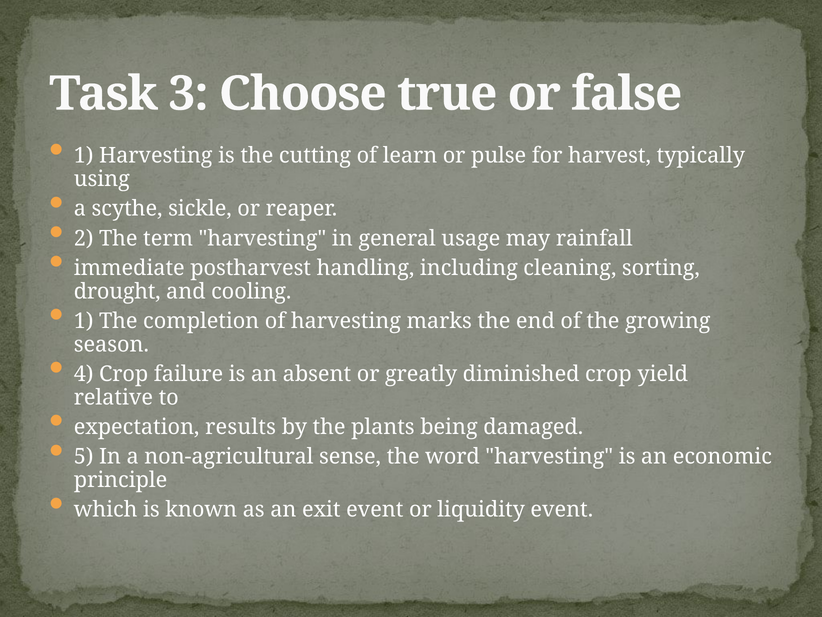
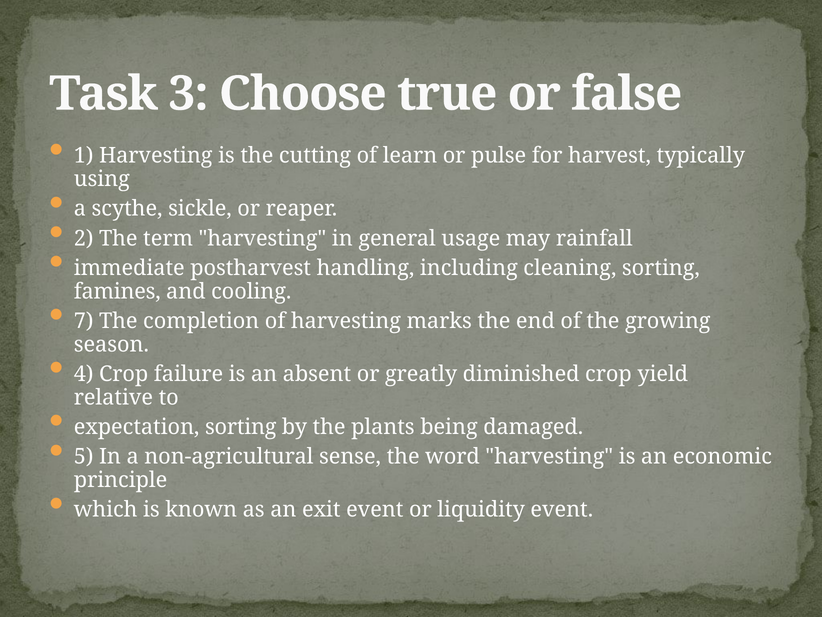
drought: drought -> famines (117, 291)
1: 1 -> 7 (84, 321)
expectation results: results -> sorting (241, 427)
